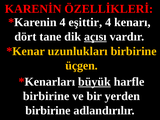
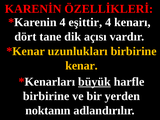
açısı underline: present -> none (95, 37)
üçgen: üçgen -> kenar (82, 66)
birbirine: birbirine -> noktanın (48, 111)
